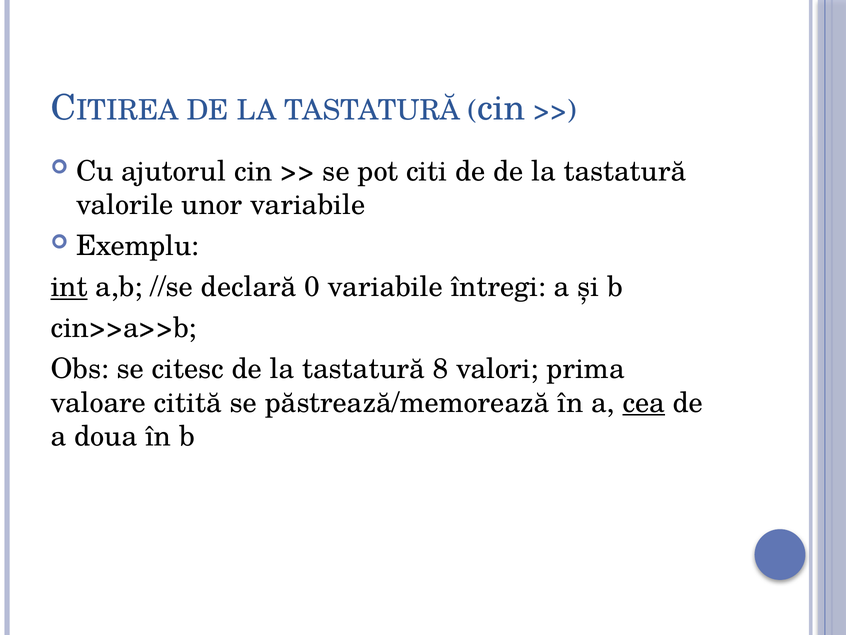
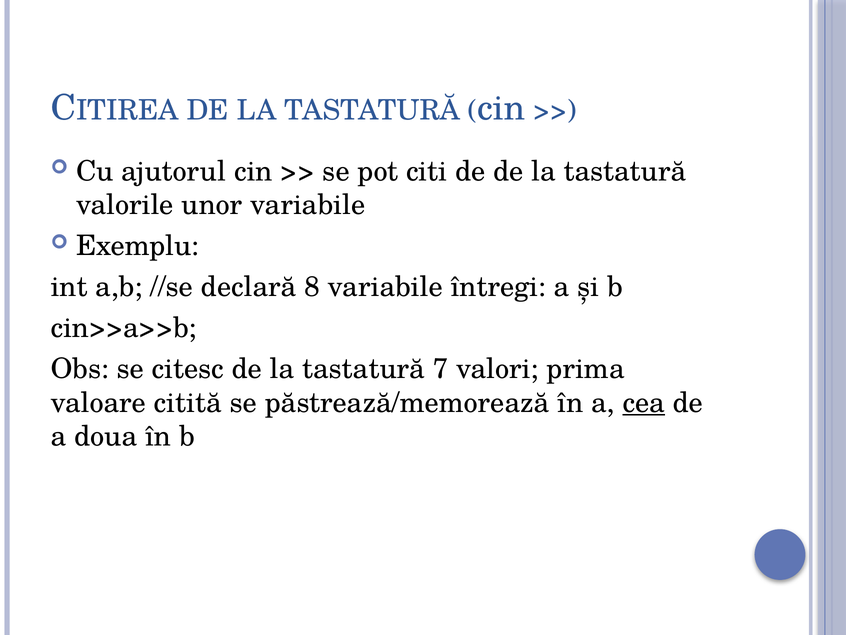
int underline: present -> none (69, 287)
0: 0 -> 8 (312, 287)
8: 8 -> 7 (440, 369)
